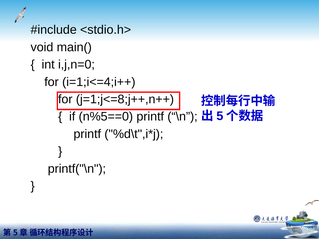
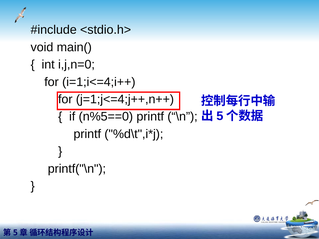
j=1;j<=8;j++,n++: j=1;j<=8;j++,n++ -> j=1;j<=4;j++,n++ (125, 99)
